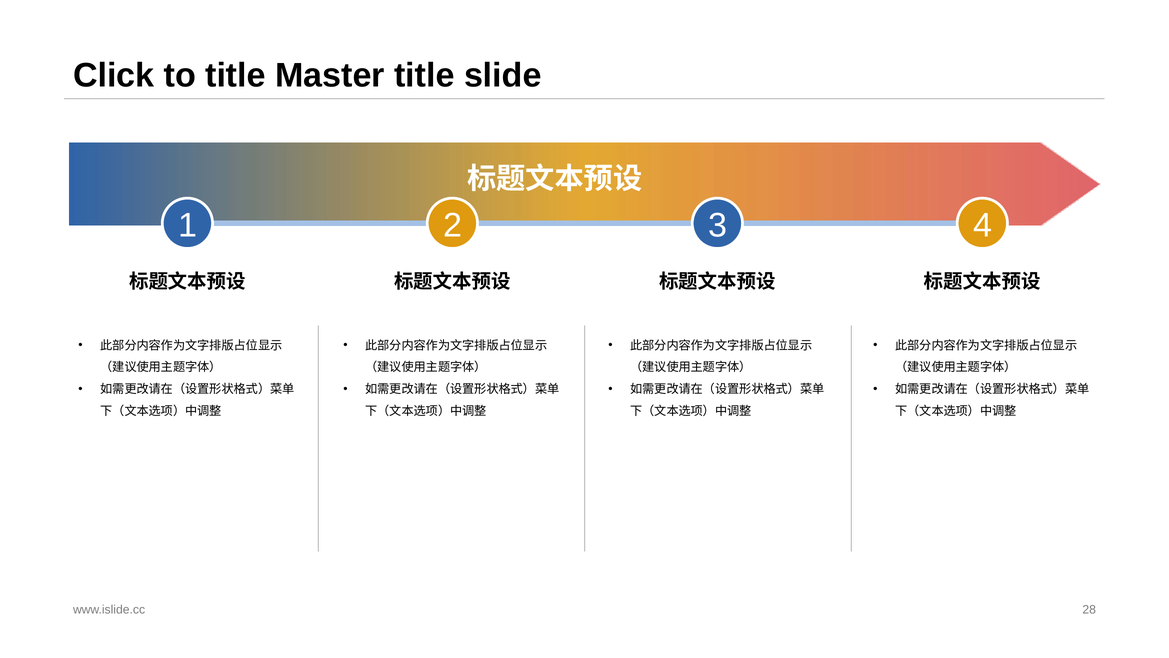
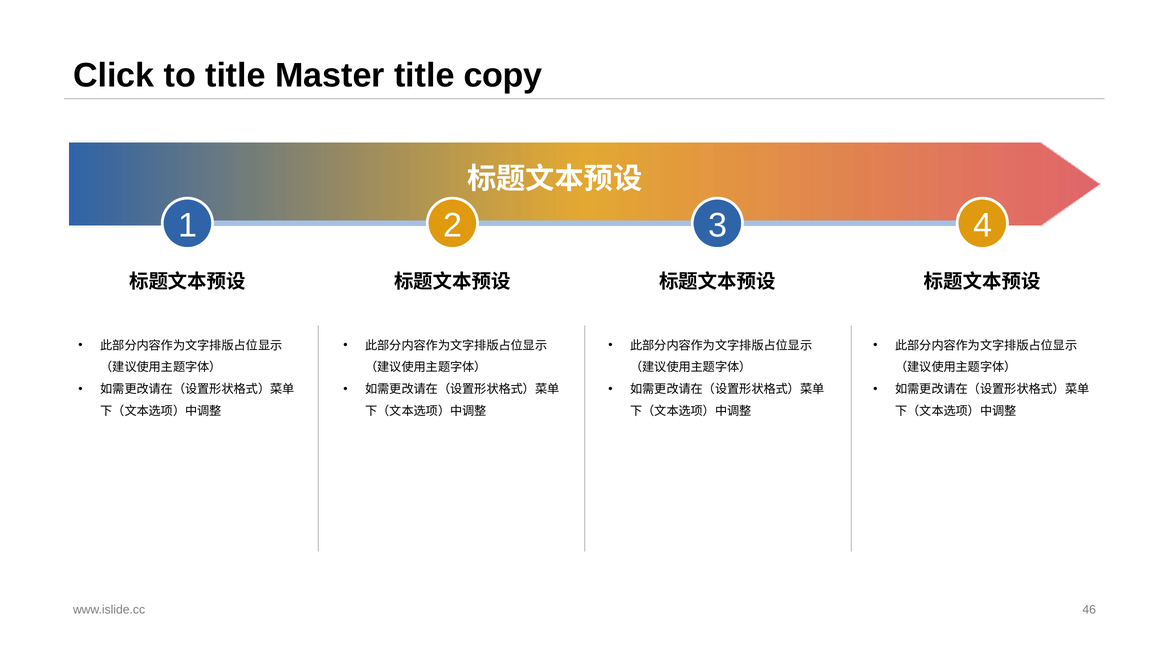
slide: slide -> copy (503, 76)
28: 28 -> 46 (1089, 609)
